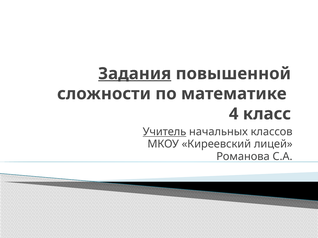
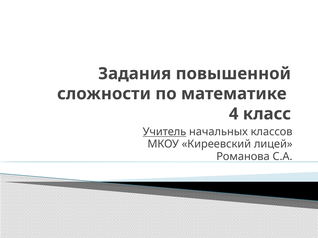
Задания underline: present -> none (135, 74)
